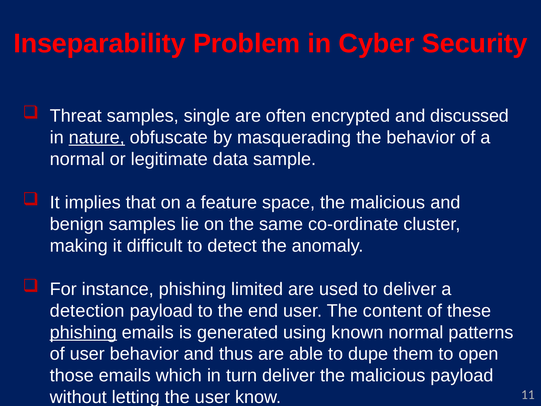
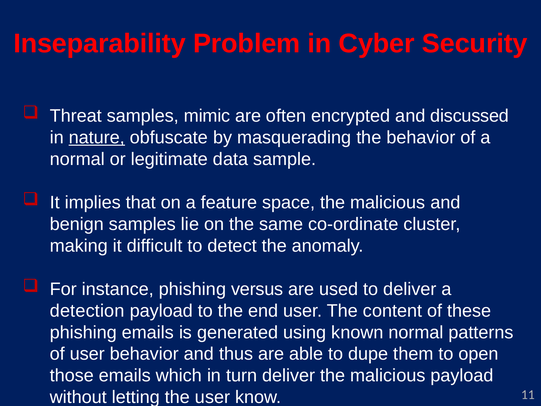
single: single -> mimic (207, 116)
limited: limited -> versus (257, 289)
phishing underline: present -> none (83, 332)
